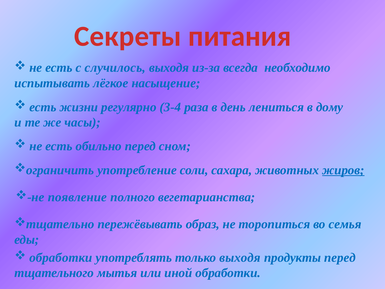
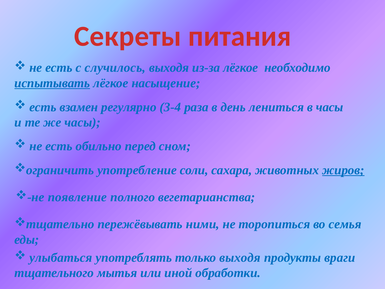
из-за всегда: всегда -> лёгкое (241, 68)
испытывать underline: none -> present (52, 83)
жизни: жизни -> взамен (79, 107)
в дому: дому -> часы (330, 107)
образ: образ -> ними (203, 224)
обработки: обработки -> улыбаться (61, 257)
продукты перед: перед -> враги (340, 257)
